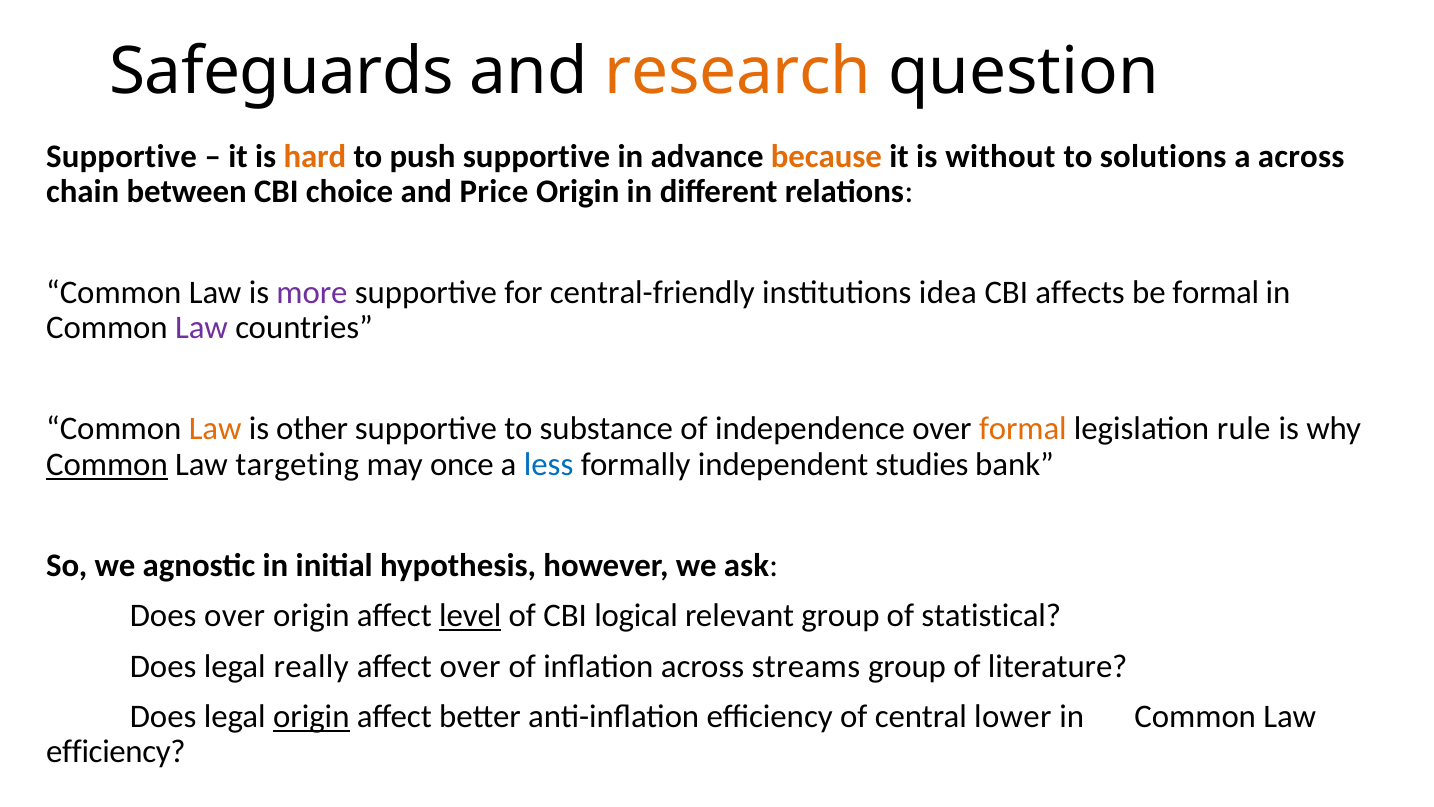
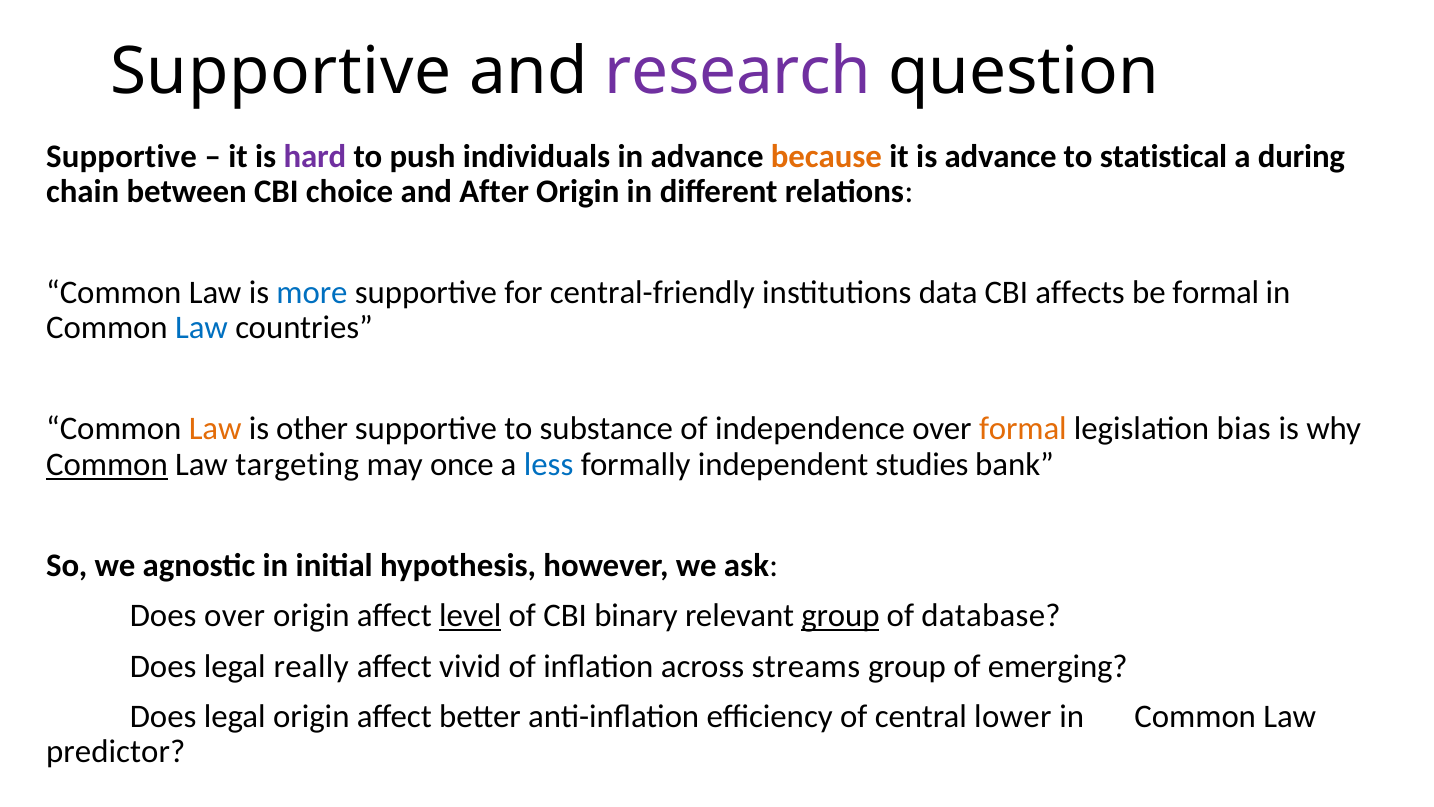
Safeguards: Safeguards -> Supportive (281, 72)
research colour: orange -> purple (738, 72)
hard colour: orange -> purple (315, 156)
push supportive: supportive -> individuals (537, 156)
is without: without -> advance (1001, 156)
solutions: solutions -> statistical (1164, 156)
a across: across -> during (1301, 156)
Price: Price -> After (494, 192)
more colour: purple -> blue (312, 292)
idea: idea -> data (948, 292)
Law colour: purple -> blue (202, 328)
rule: rule -> bias (1244, 429)
logical: logical -> binary (636, 615)
group underline: none -> present (840, 615)
statistical: statistical -> database (991, 615)
affect over: over -> vivid (470, 666)
literature: literature -> emerging (1058, 666)
origin underline: present -> none (311, 716)
efficiency: efficiency -> predictor (116, 752)
